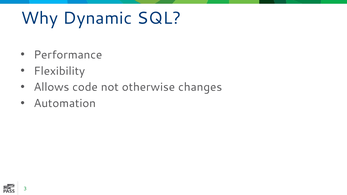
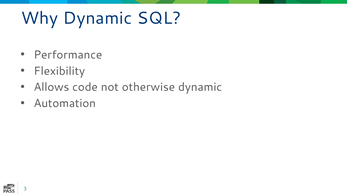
otherwise changes: changes -> dynamic (200, 87)
